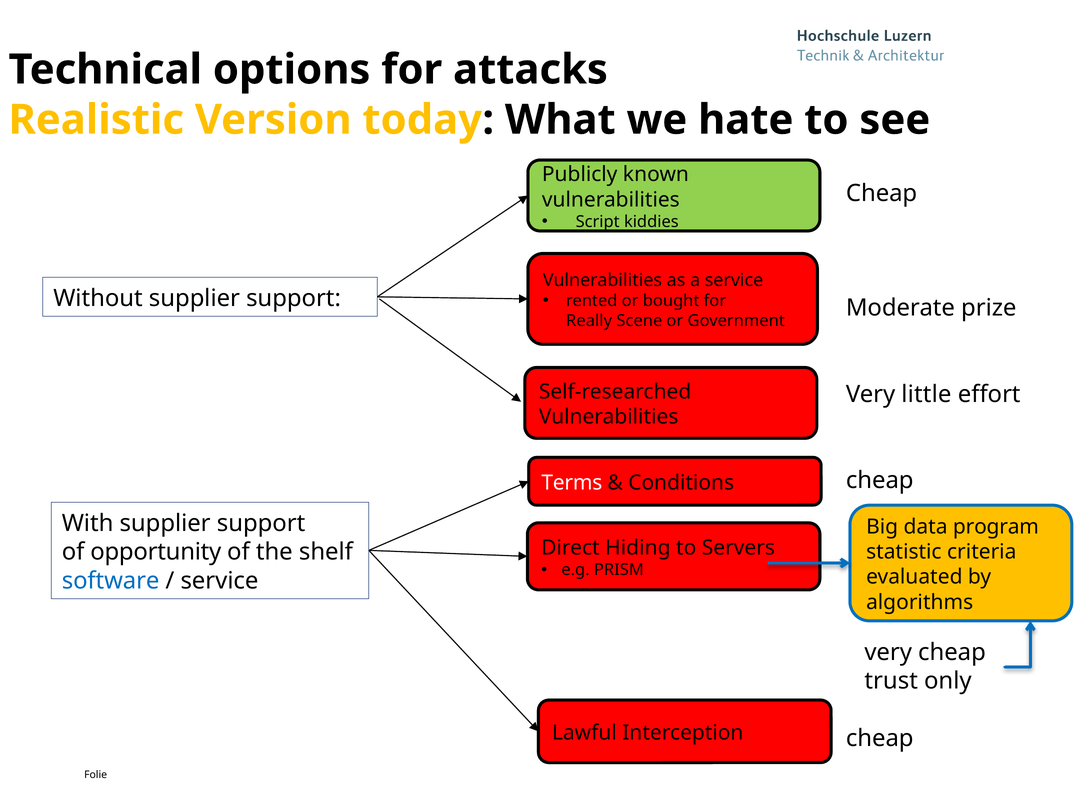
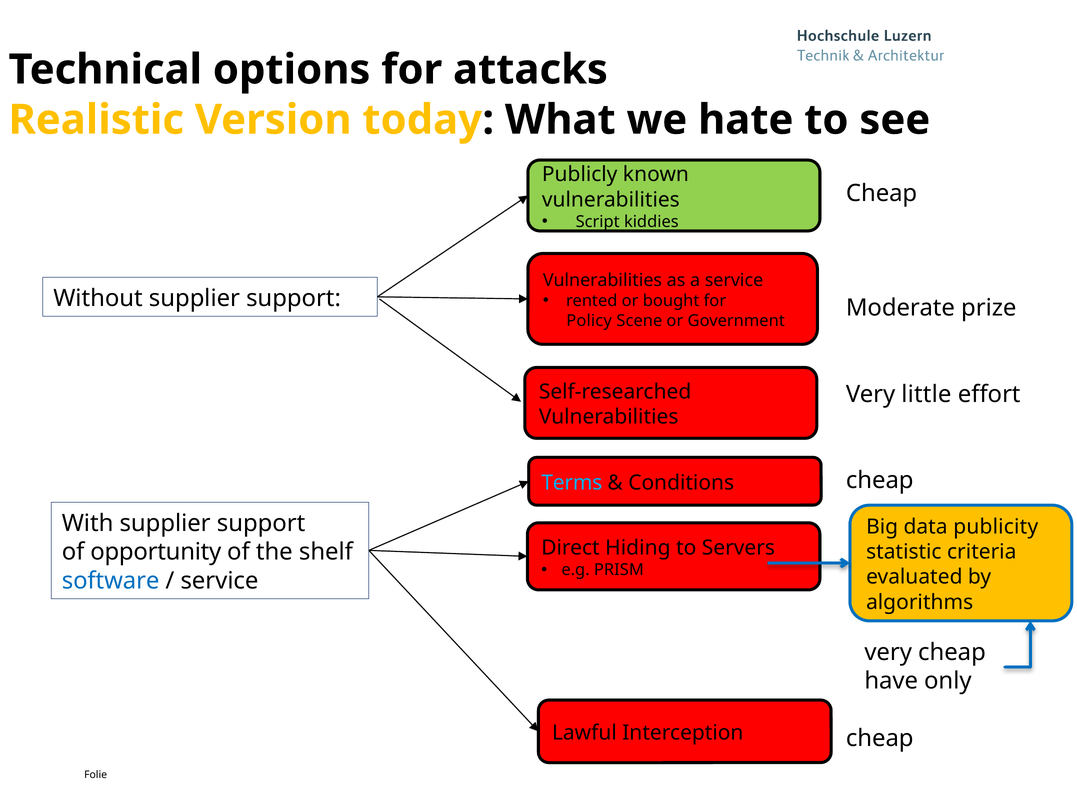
Really: Really -> Policy (589, 321)
Terms colour: white -> light blue (572, 483)
program: program -> publicity (996, 527)
trust: trust -> have (891, 682)
